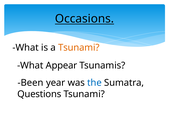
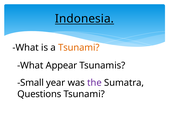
Occasions: Occasions -> Indonesia (84, 19)
Been: Been -> Small (31, 83)
the colour: blue -> purple (94, 83)
